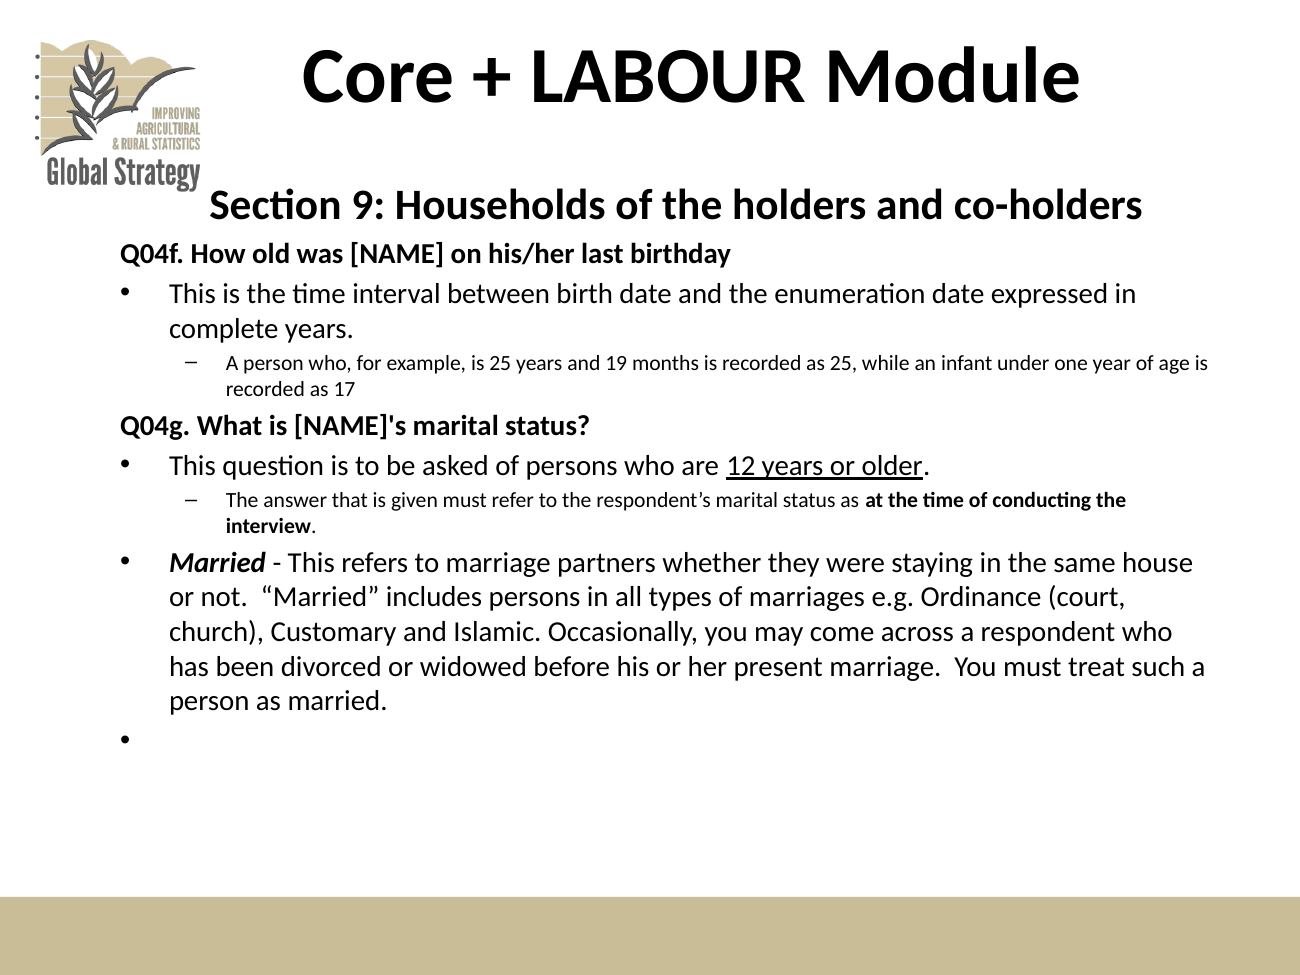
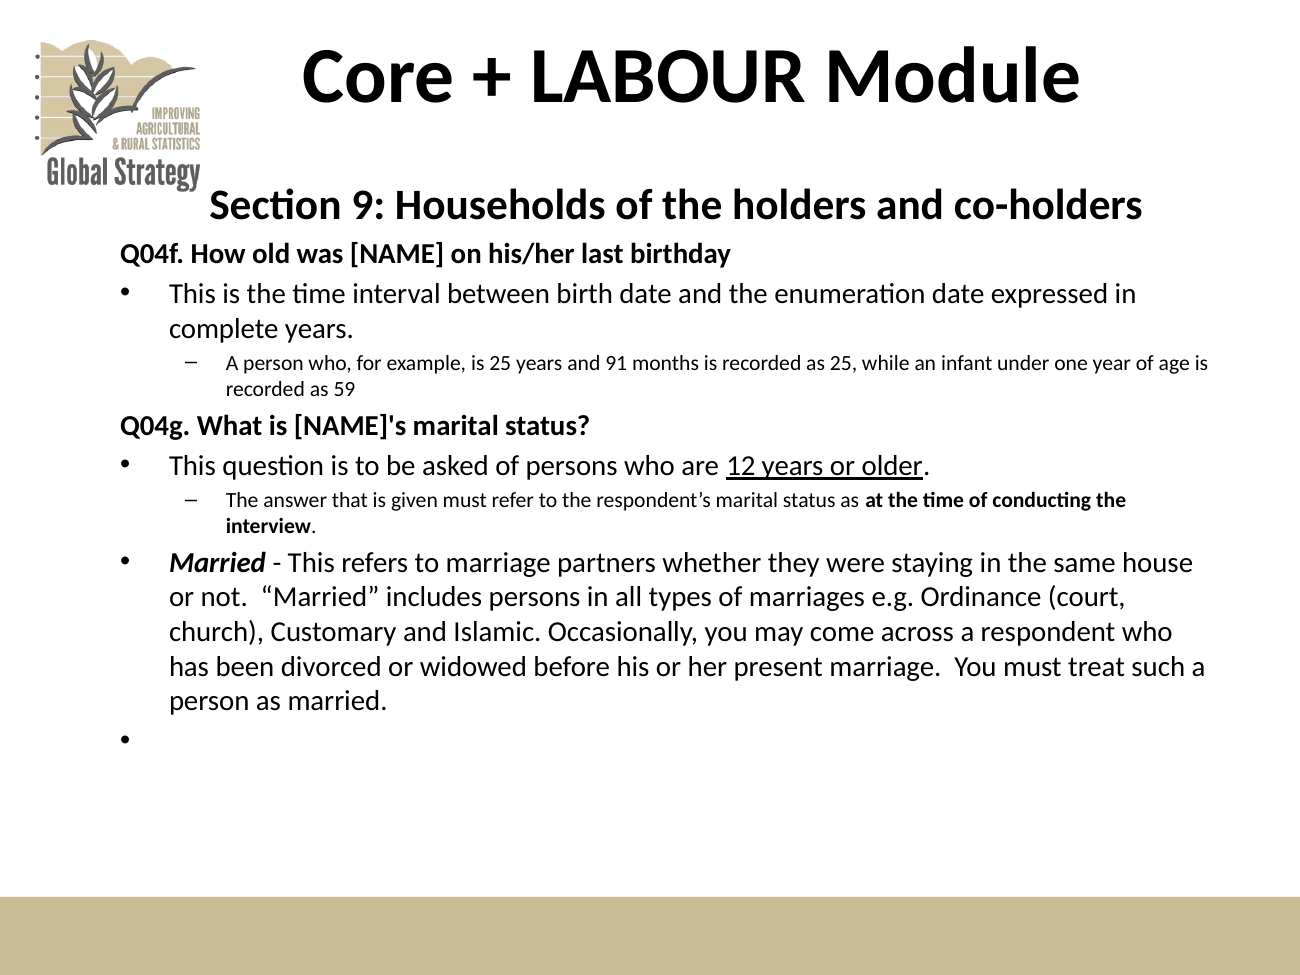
19: 19 -> 91 (616, 363)
17: 17 -> 59 (344, 389)
